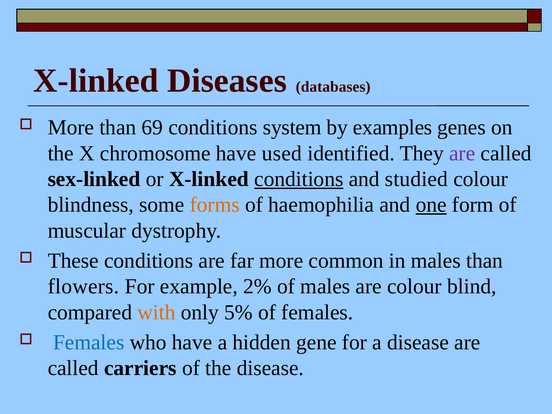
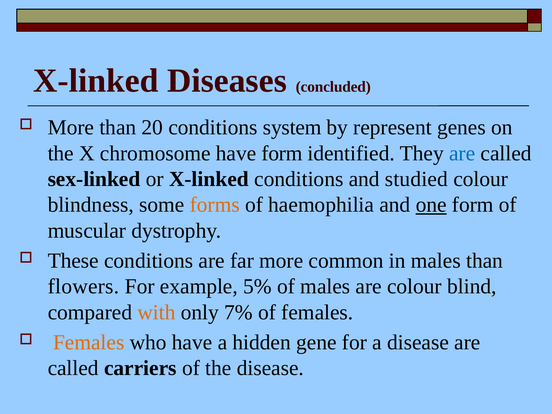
databases: databases -> concluded (333, 87)
69: 69 -> 20 (152, 128)
examples: examples -> represent (392, 128)
have used: used -> form (282, 153)
are colour: purple -> blue (462, 153)
conditions underline: present -> none (299, 179)
2%: 2% -> 5% (258, 286)
5%: 5% -> 7% (239, 312)
Females colour: blue -> orange (89, 342)
